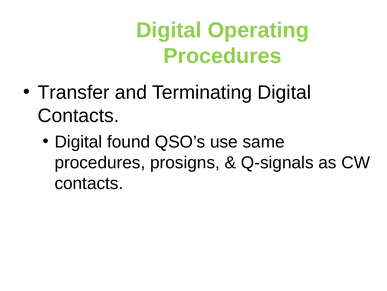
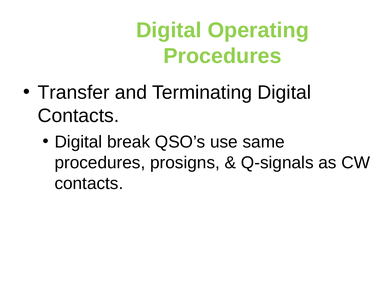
found: found -> break (129, 142)
